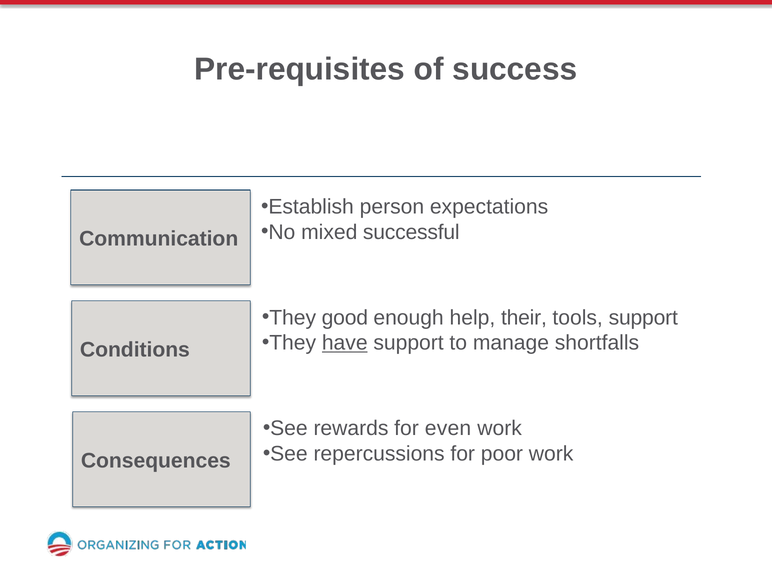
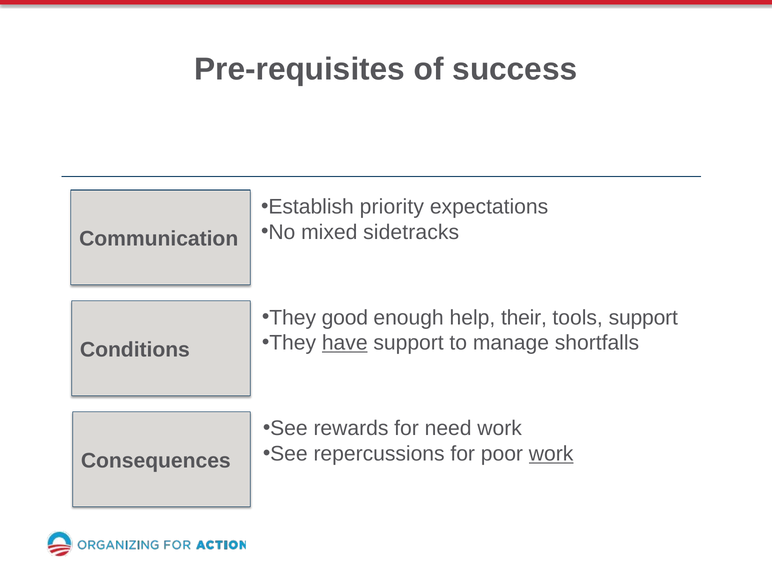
person: person -> priority (392, 207)
successful: successful -> sidetracks (411, 232)
even: even -> need (448, 428)
work underline: none -> present (551, 454)
